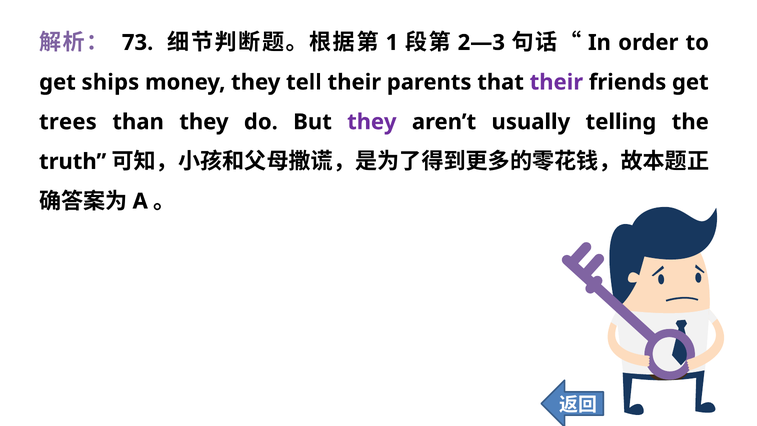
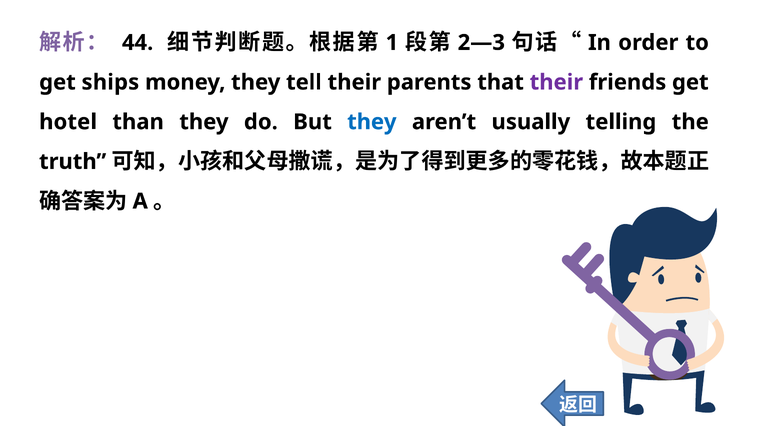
73: 73 -> 44 (138, 43)
trees: trees -> hotel (68, 122)
they colour: purple -> blue (372, 122)
